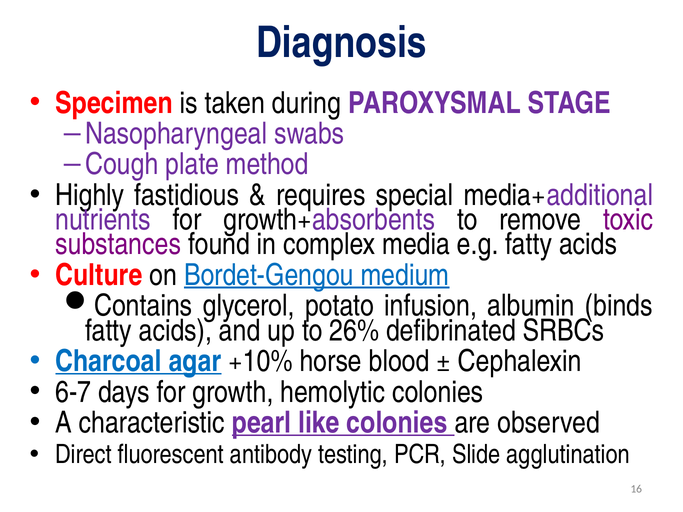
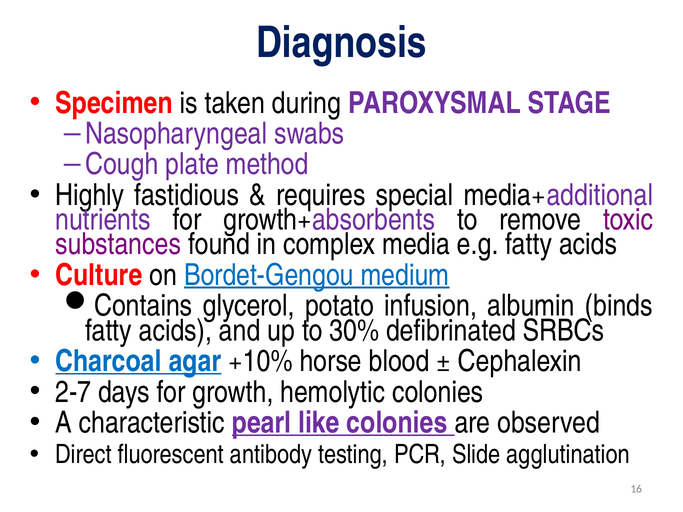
26%: 26% -> 30% (354, 331)
6-7: 6-7 -> 2-7 (73, 392)
